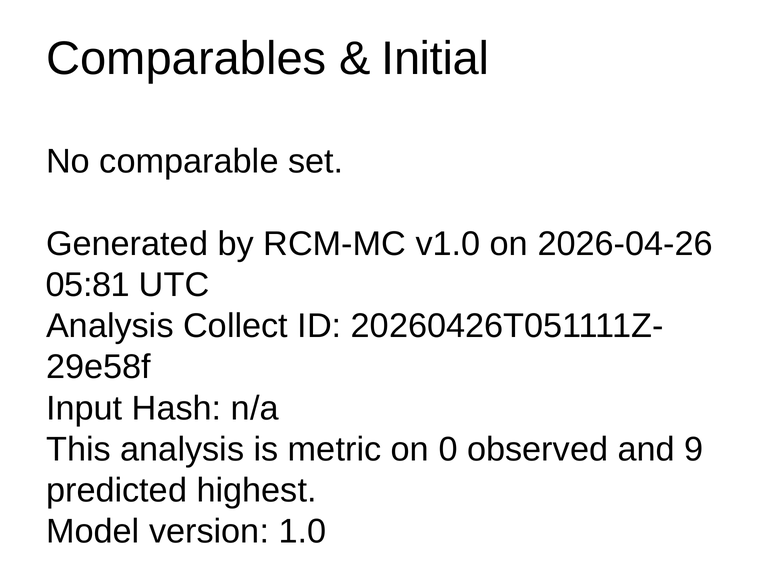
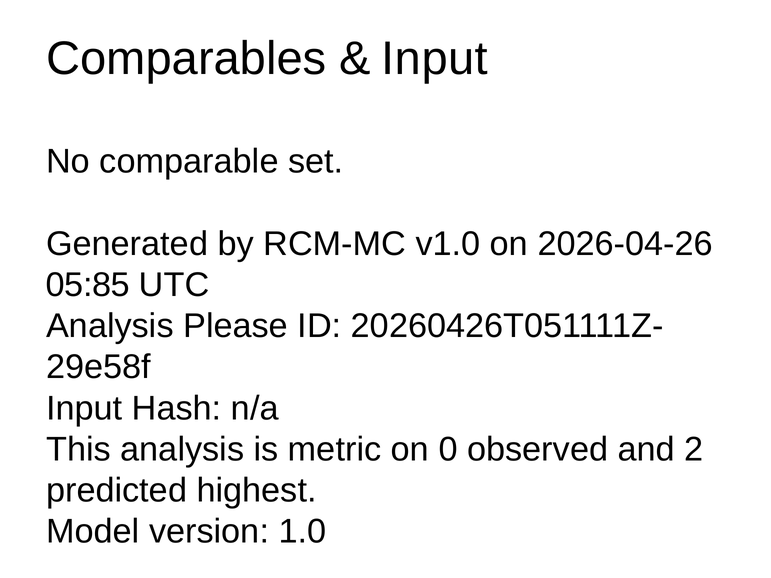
Initial: Initial -> Input (435, 59)
05:81: 05:81 -> 05:85 (88, 285)
Collect: Collect -> Please (236, 326)
9: 9 -> 2 (694, 450)
